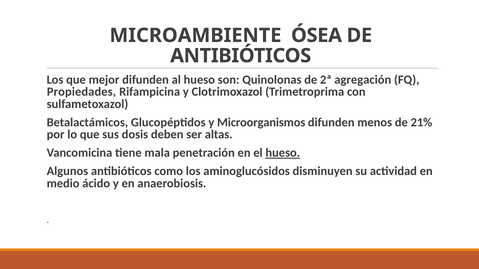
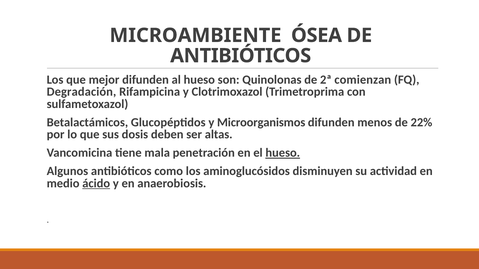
agregación: agregación -> comienzan (363, 80)
Propiedades: Propiedades -> Degradación (81, 92)
21%: 21% -> 22% (421, 123)
ácido underline: none -> present (96, 184)
